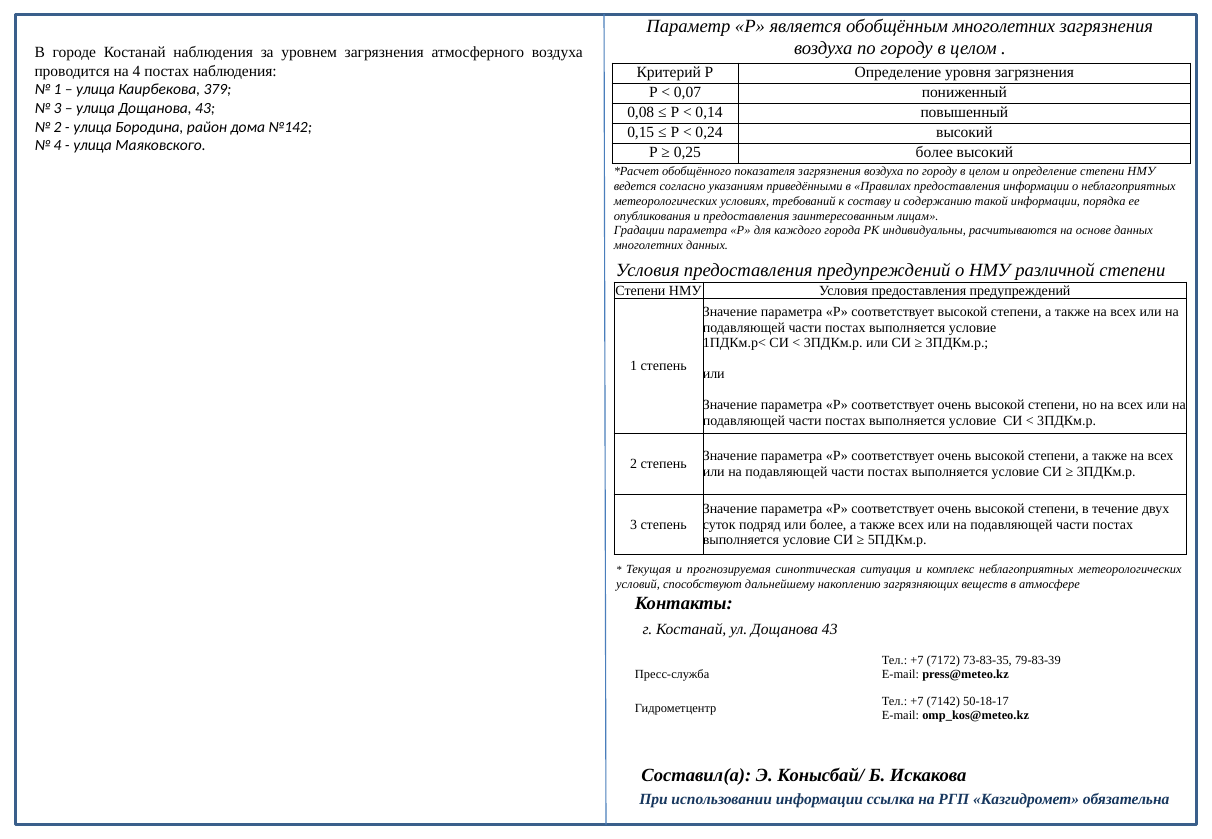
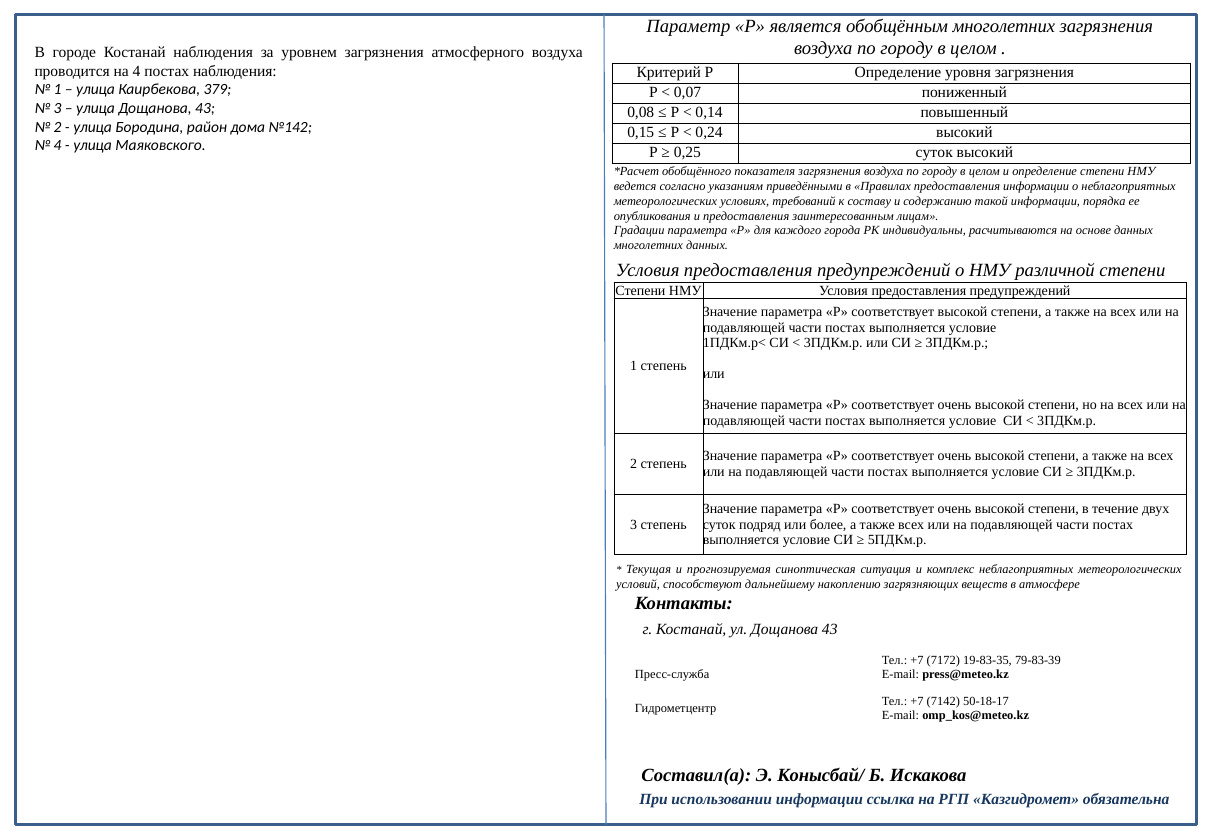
0,25 более: более -> суток (934, 153)
73-83-35: 73-83-35 -> 19-83-35 (987, 661)
